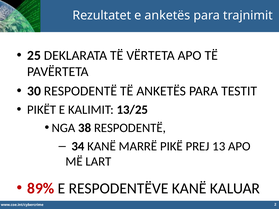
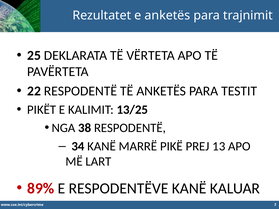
30: 30 -> 22 (34, 91)
